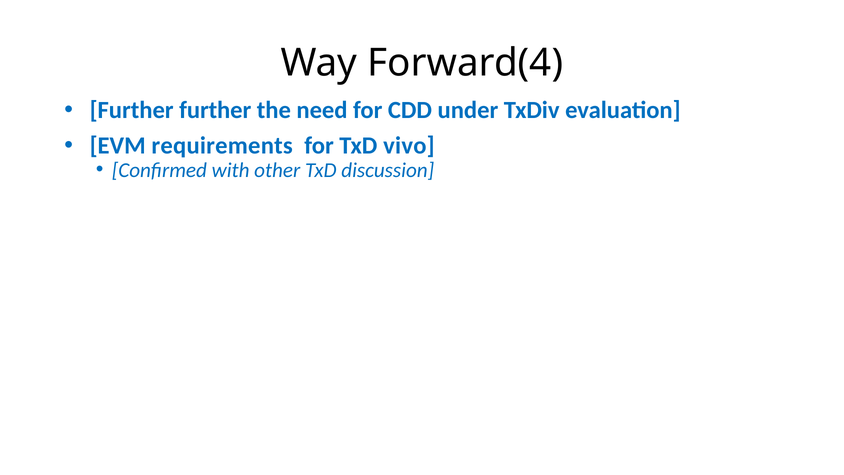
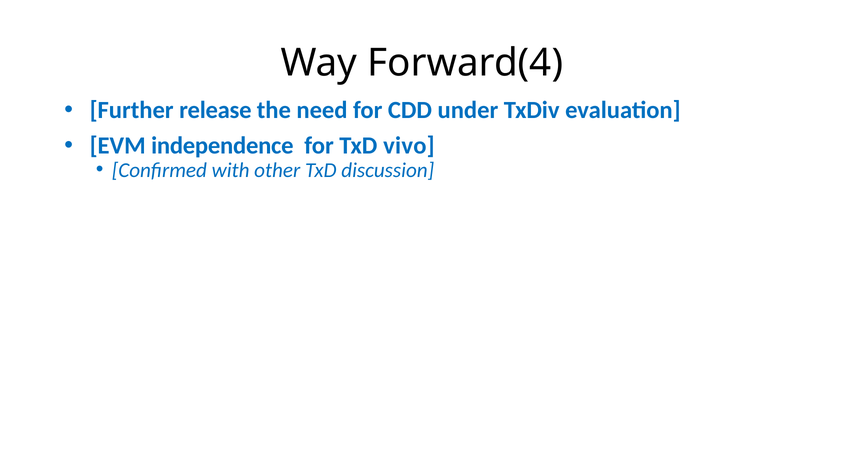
Further further: further -> release (215, 110)
requirements: requirements -> independence (222, 145)
